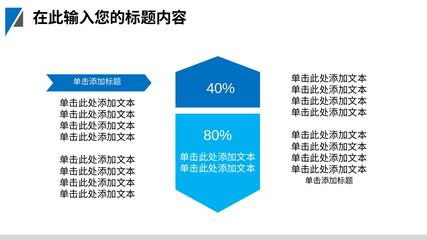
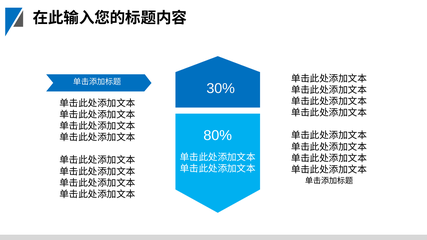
40%: 40% -> 30% (221, 88)
